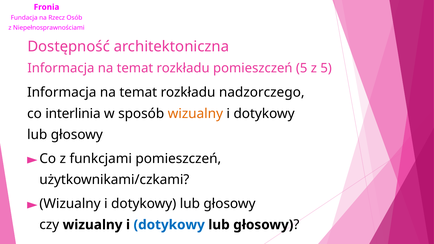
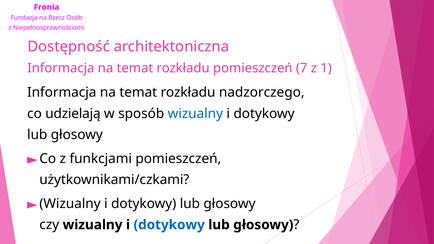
pomieszczeń 5: 5 -> 7 (302, 68)
z 5: 5 -> 1 (326, 68)
interlinia: interlinia -> udzielają (73, 114)
wizualny colour: orange -> blue (195, 114)
